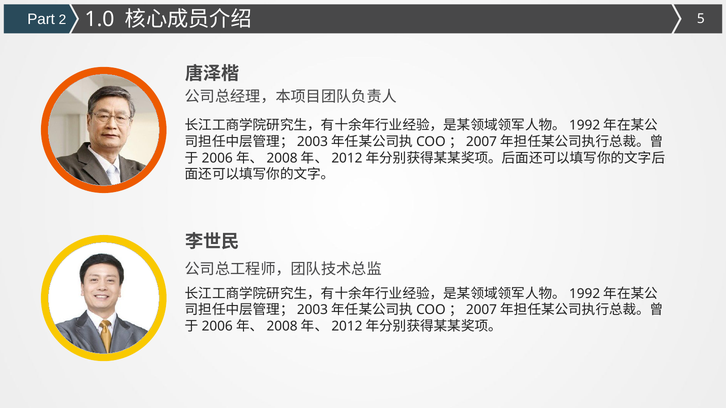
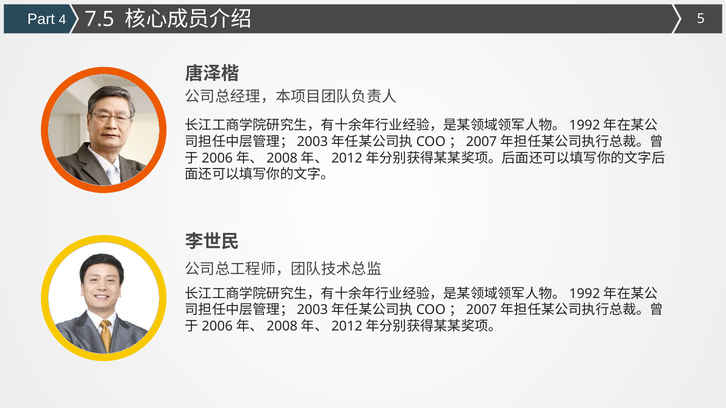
2: 2 -> 4 (63, 20)
1.0: 1.0 -> 7.5 (99, 19)
